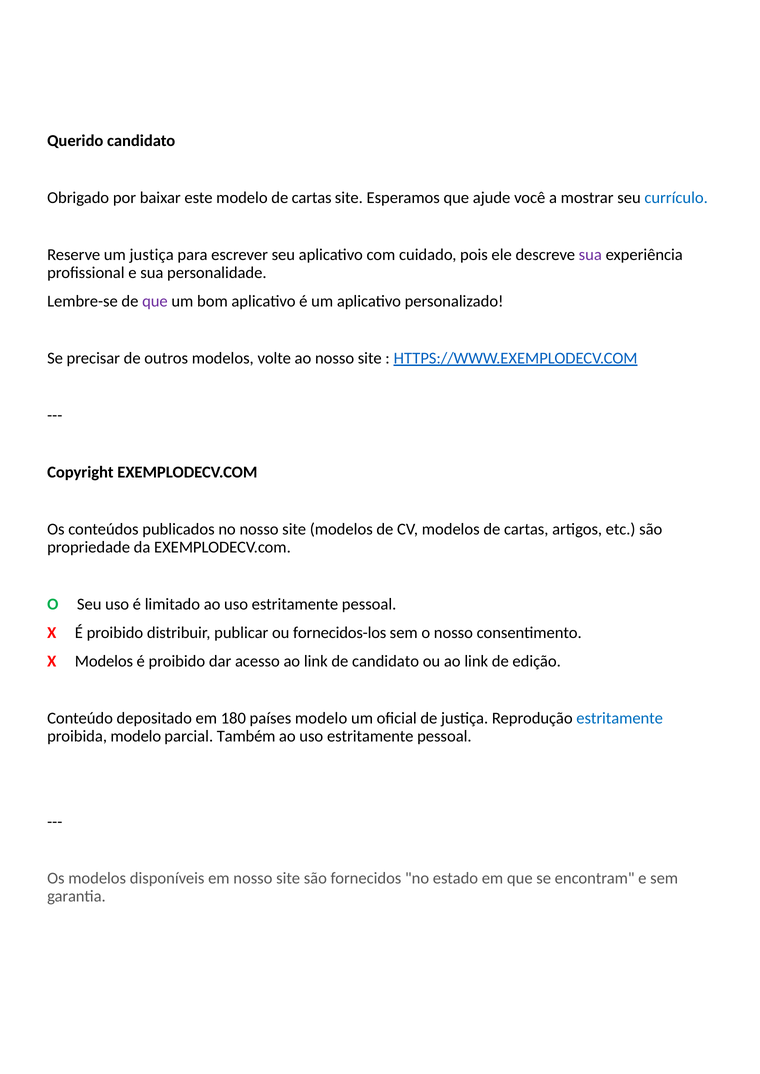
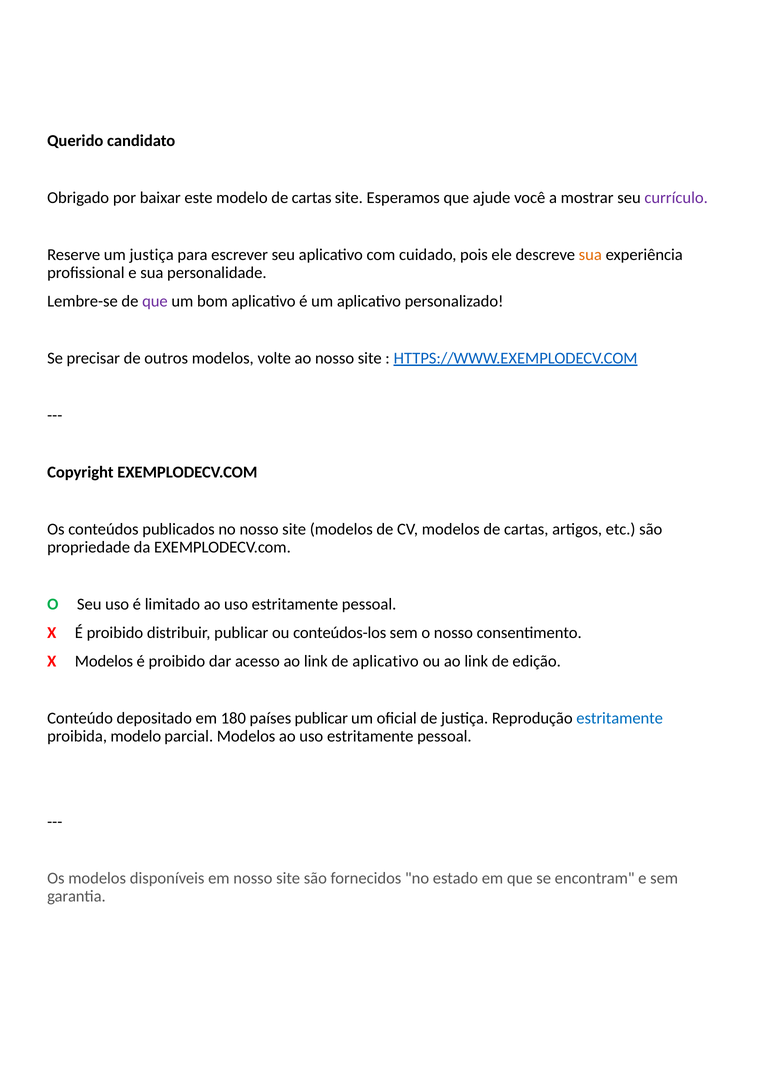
currículo colour: blue -> purple (676, 198)
sua colour: purple -> orange (590, 255)
fornecidos-los: fornecidos-los -> conteúdos-los (340, 633)
de candidato: candidato -> aplicativo (385, 661)
países modelo: modelo -> publicar (321, 718)
parcial Também: Também -> Modelos (246, 736)
